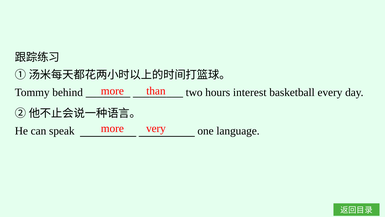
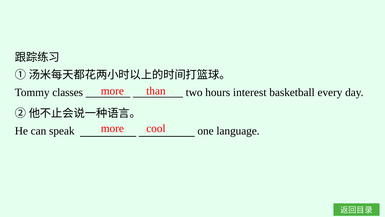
behind: behind -> classes (68, 92)
very: very -> cool (156, 128)
